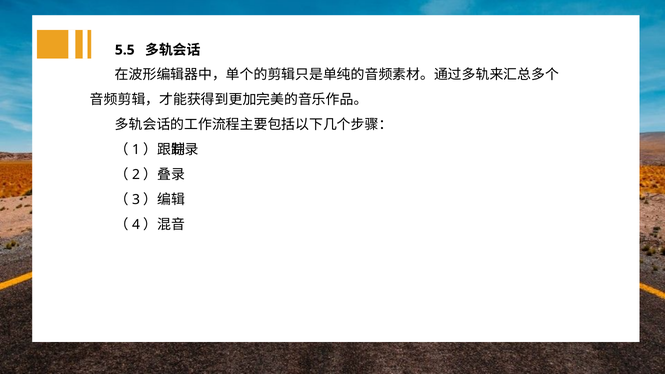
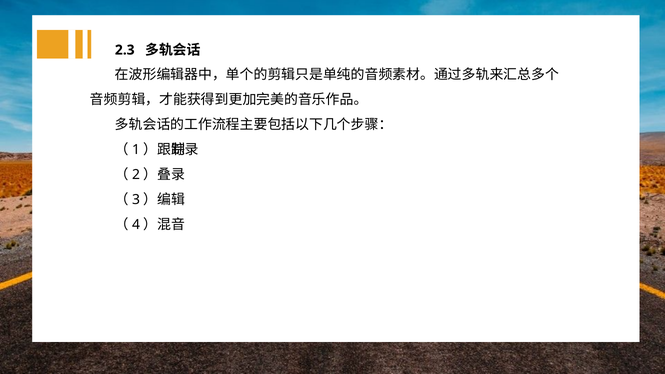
5.5: 5.5 -> 2.3 (125, 50)
